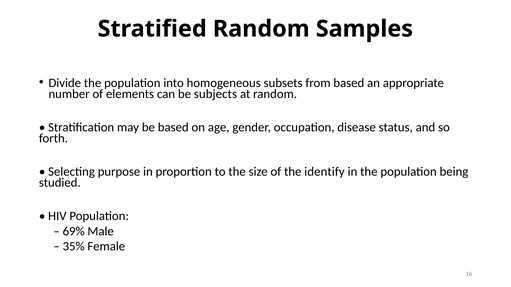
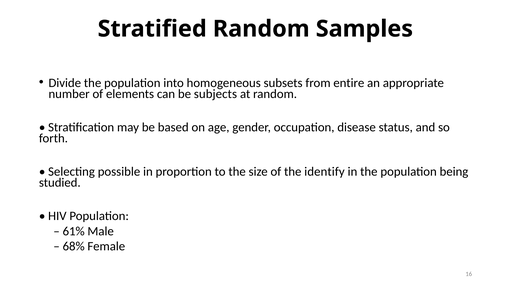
from based: based -> entire (349, 83)
purpose: purpose -> possible (119, 172)
69%: 69% -> 61% (74, 232)
35%: 35% -> 68% (74, 247)
